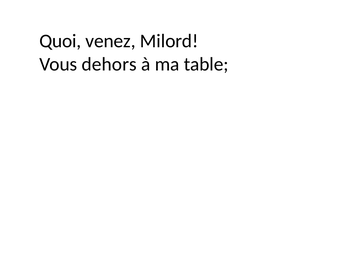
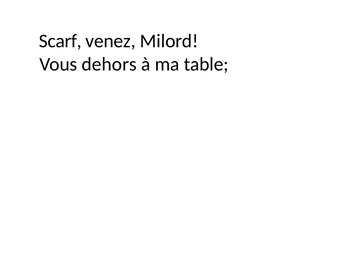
Quoi: Quoi -> Scarf (60, 41)
